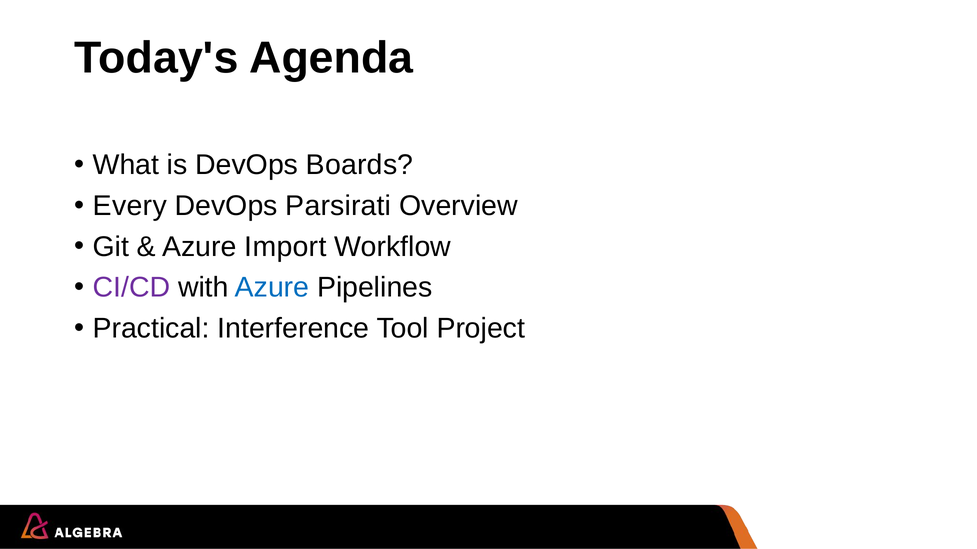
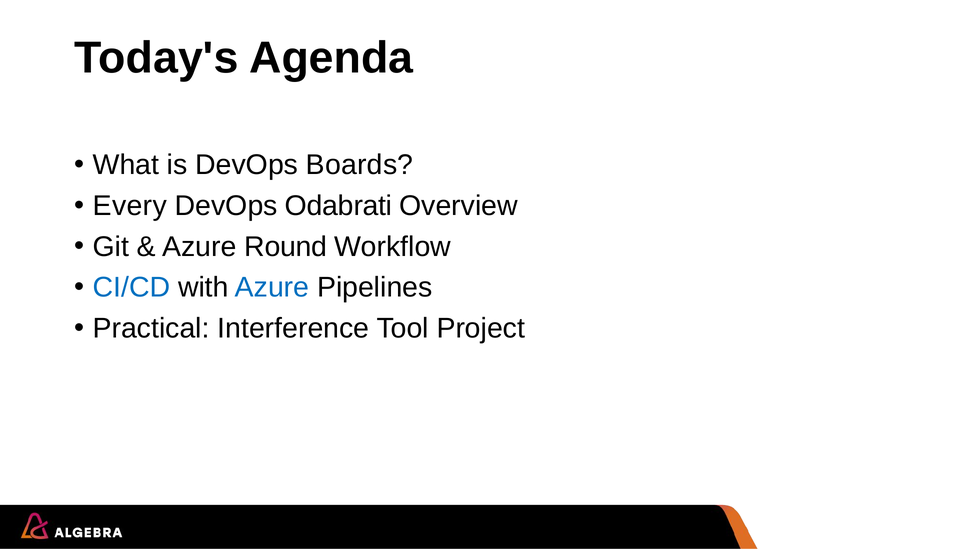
Parsirati: Parsirati -> Odabrati (339, 206)
Import: Import -> Round (286, 247)
CI/CD colour: purple -> blue (132, 288)
